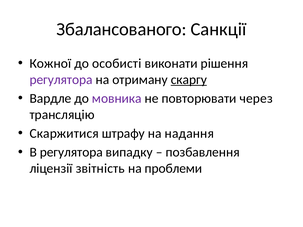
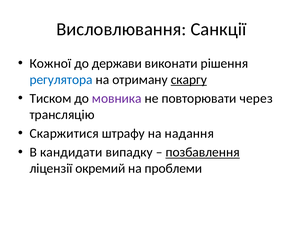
Збалансованого: Збалансованого -> Висловлювання (121, 29)
особисті: особисті -> держави (117, 64)
регулятора colour: purple -> blue (61, 80)
Вардле: Вардле -> Тиском (50, 99)
В регулятора: регулятора -> кандидати (71, 152)
позбавлення underline: none -> present (203, 152)
звітність: звітність -> окремий (100, 169)
